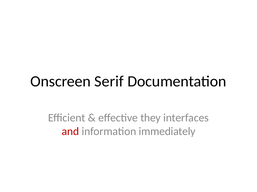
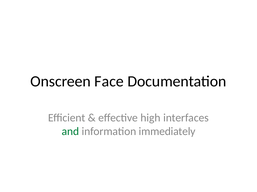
Serif: Serif -> Face (109, 82)
they: they -> high (151, 118)
and colour: red -> green (70, 132)
